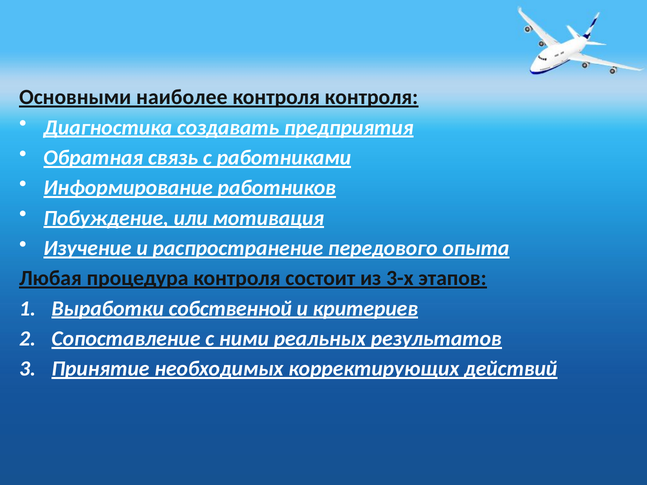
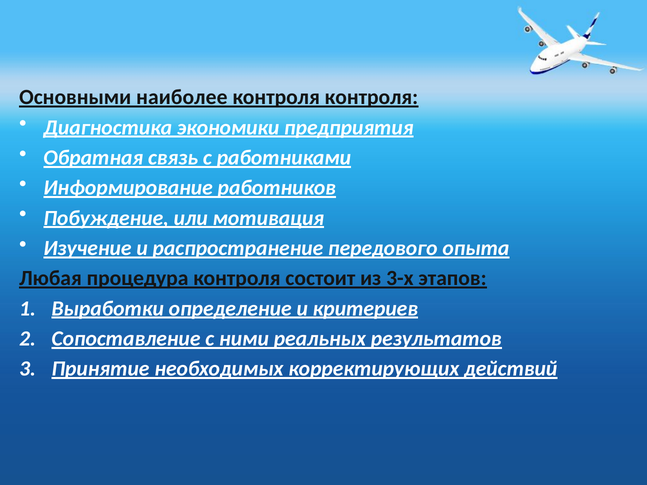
создавать: создавать -> экономики (228, 127)
собственной: собственной -> определение (230, 309)
